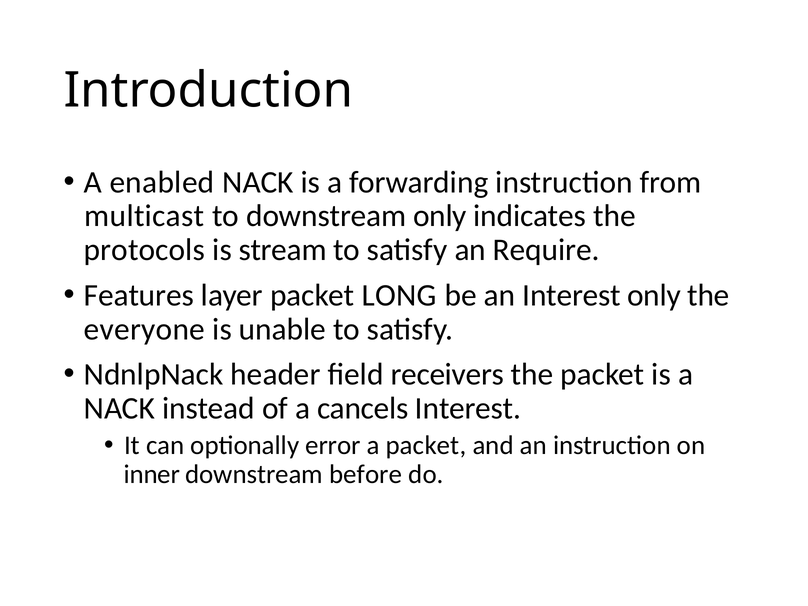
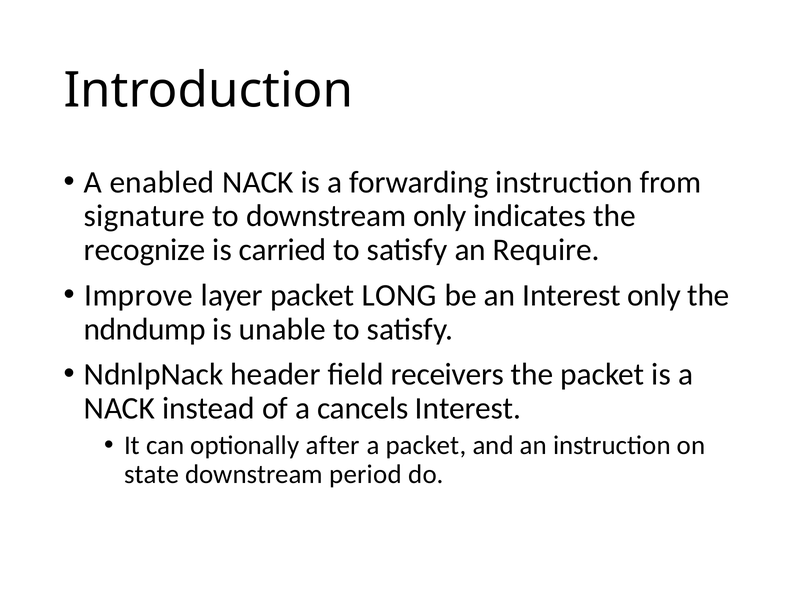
multicast: multicast -> signature (144, 216)
protocols: protocols -> recognize (145, 250)
stream: stream -> carried (283, 250)
Features: Features -> Improve (139, 295)
everyone: everyone -> ndndump (145, 329)
error: error -> after (333, 445)
inner: inner -> state (152, 474)
before: before -> period (366, 474)
